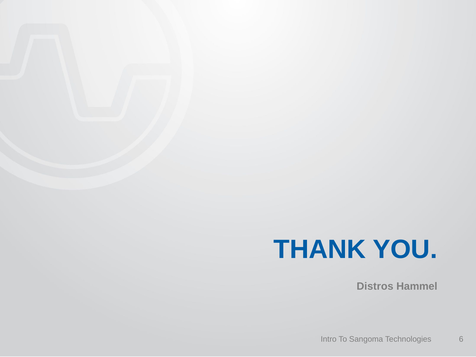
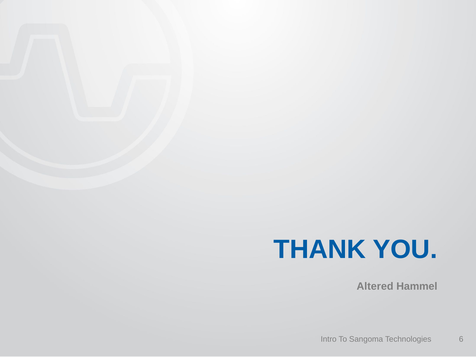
Distros: Distros -> Altered (375, 286)
